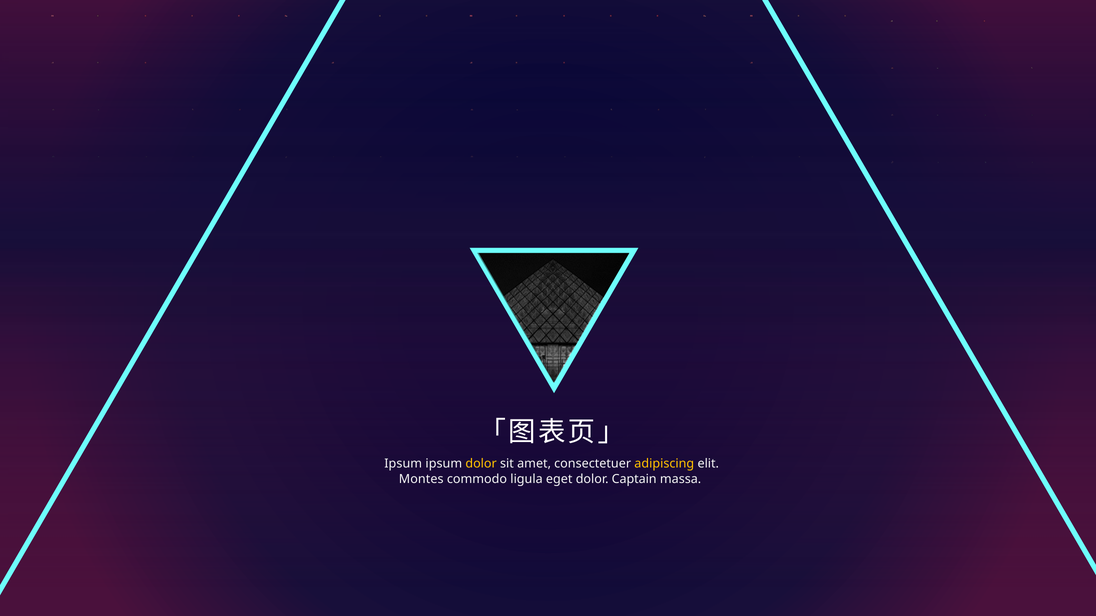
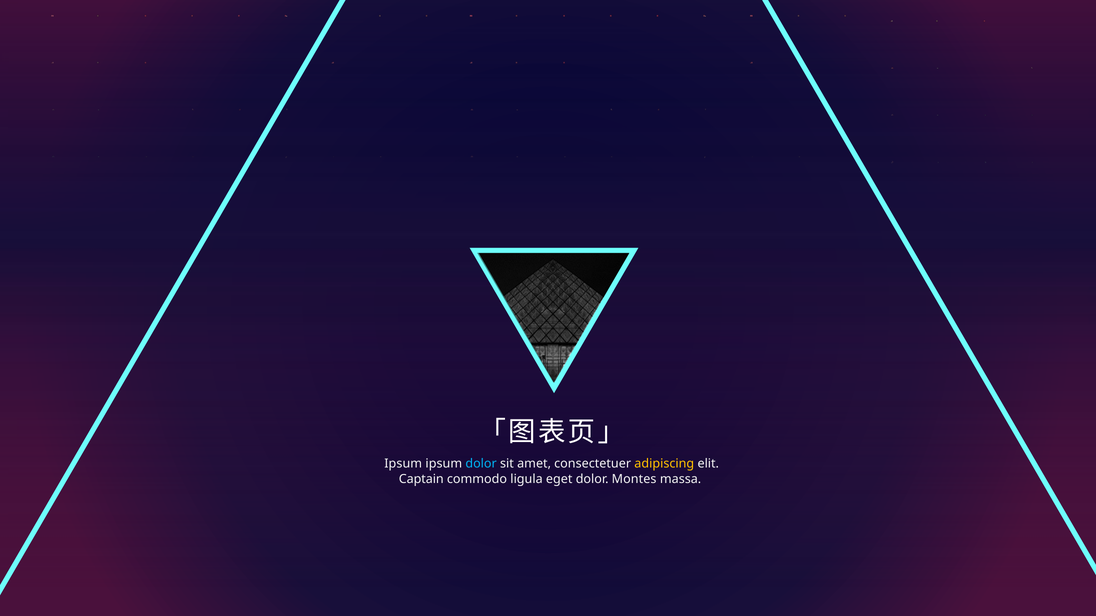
dolor colour: yellow -> light blue (481, 464)
Montes: Montes -> Captain (421, 479)
Captain: Captain -> Montes (634, 479)
